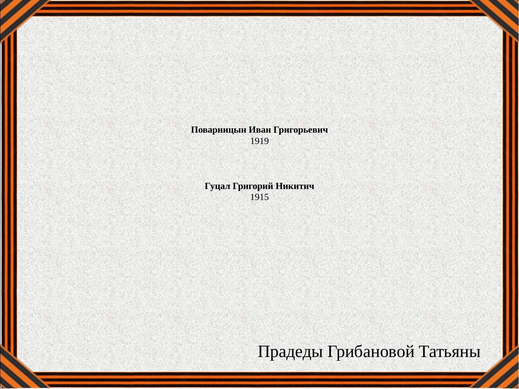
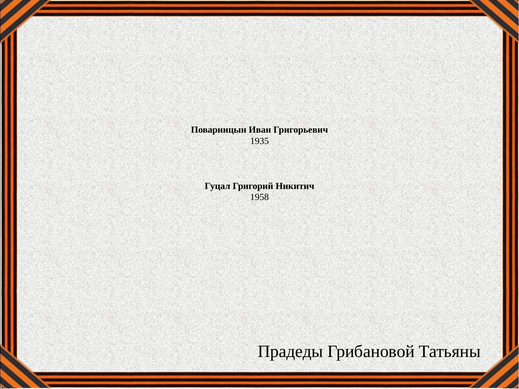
1919: 1919 -> 1935 (260, 141)
1915: 1915 -> 1958 (260, 197)
